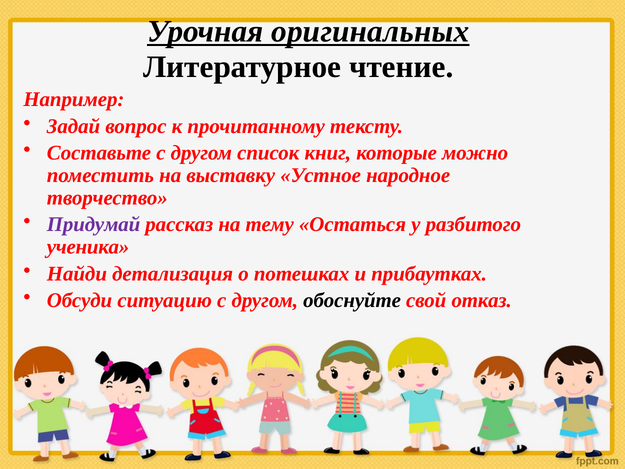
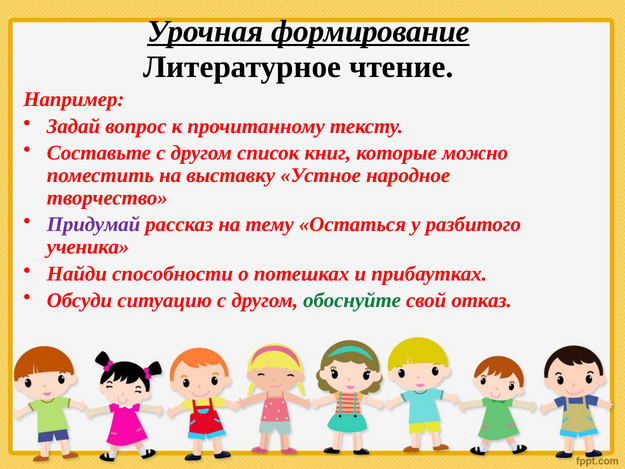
оригинальных: оригинальных -> формирование (370, 31)
детализация: детализация -> способности (173, 274)
обоснуйте colour: black -> green (352, 300)
